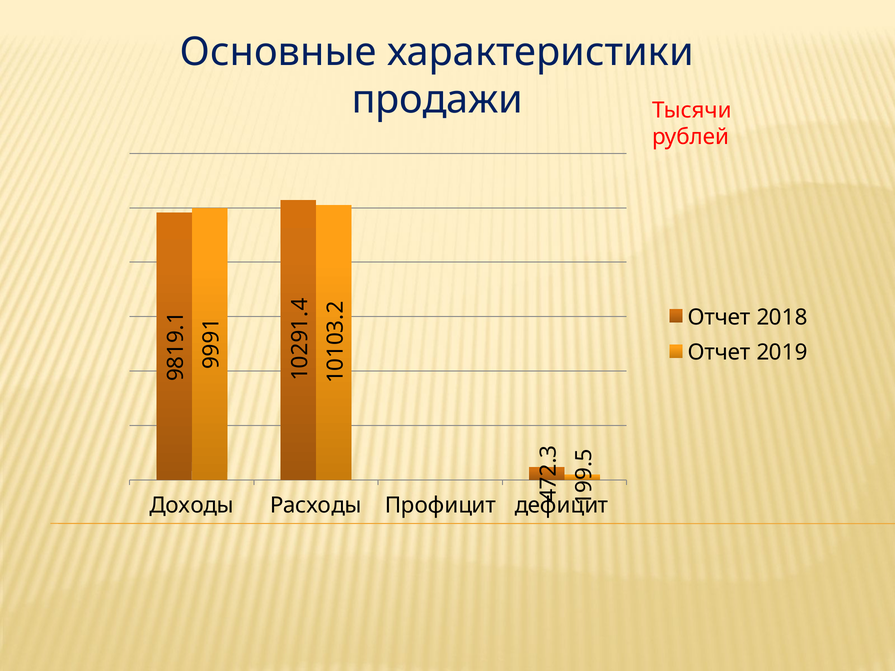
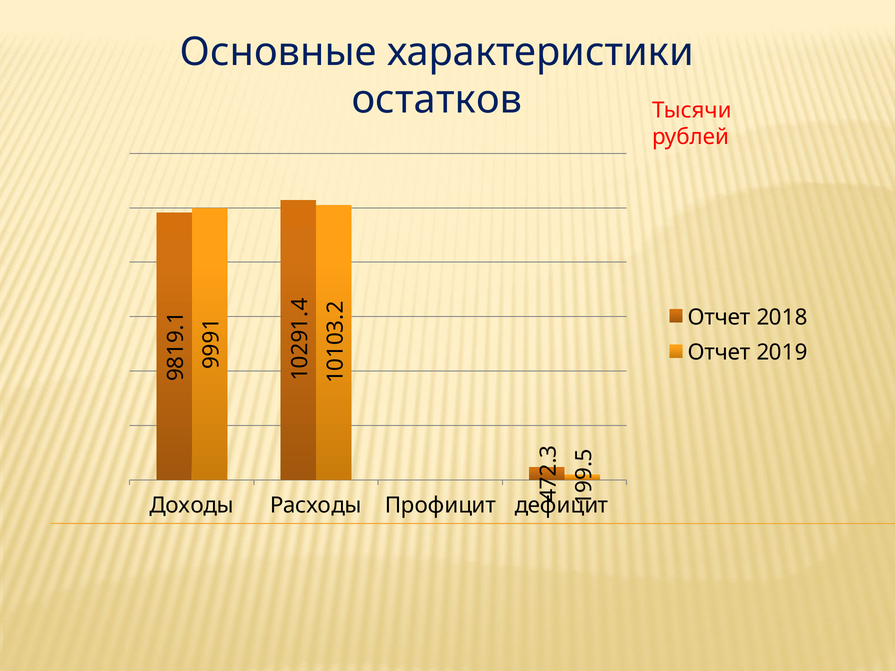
продажи: продажи -> остатков (437, 100)
